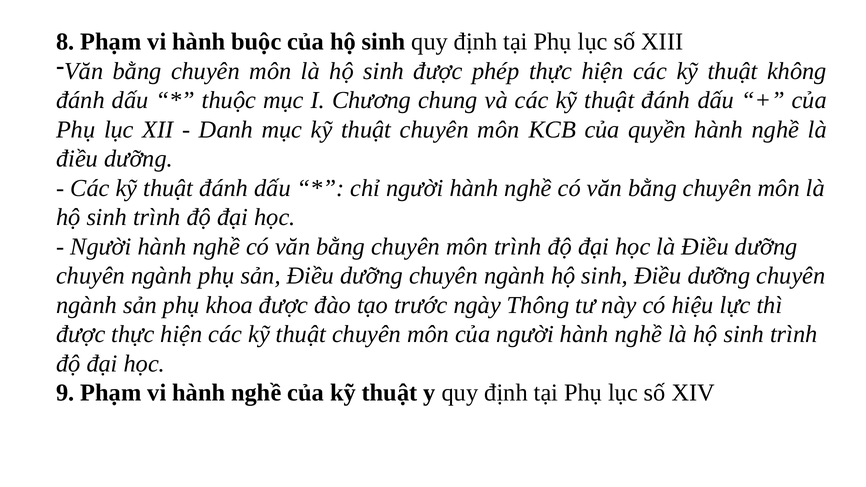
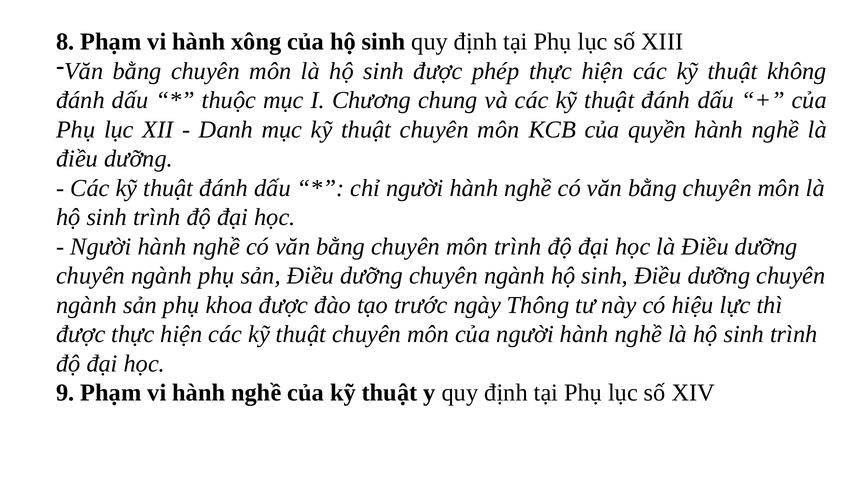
buộc: buộc -> xông (256, 42)
